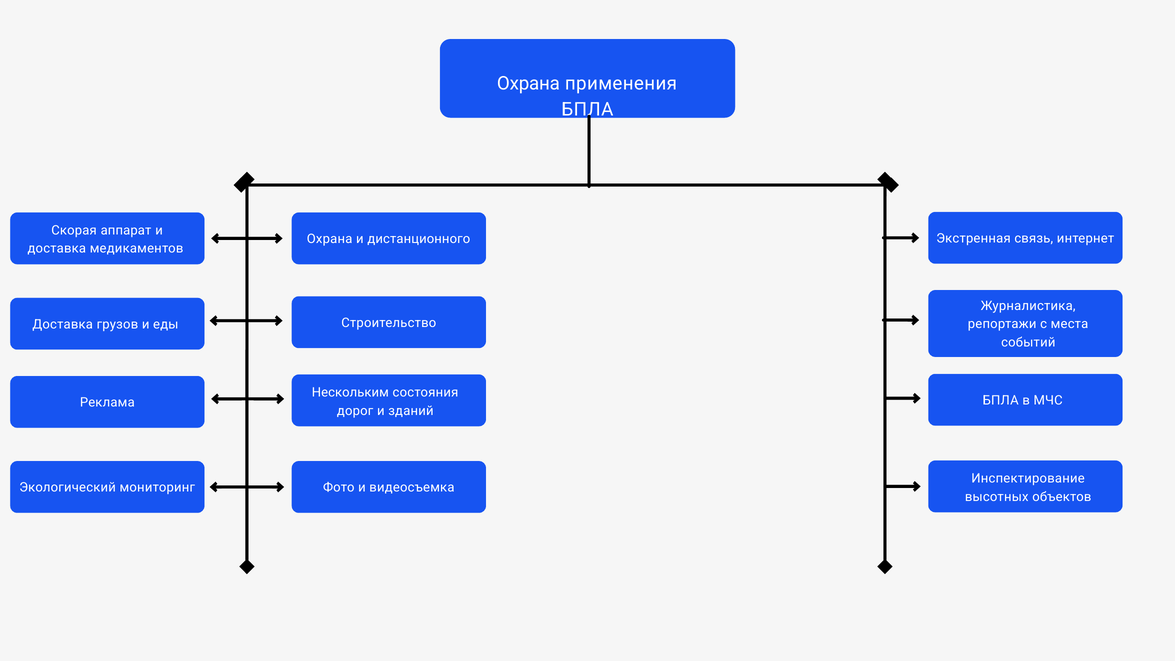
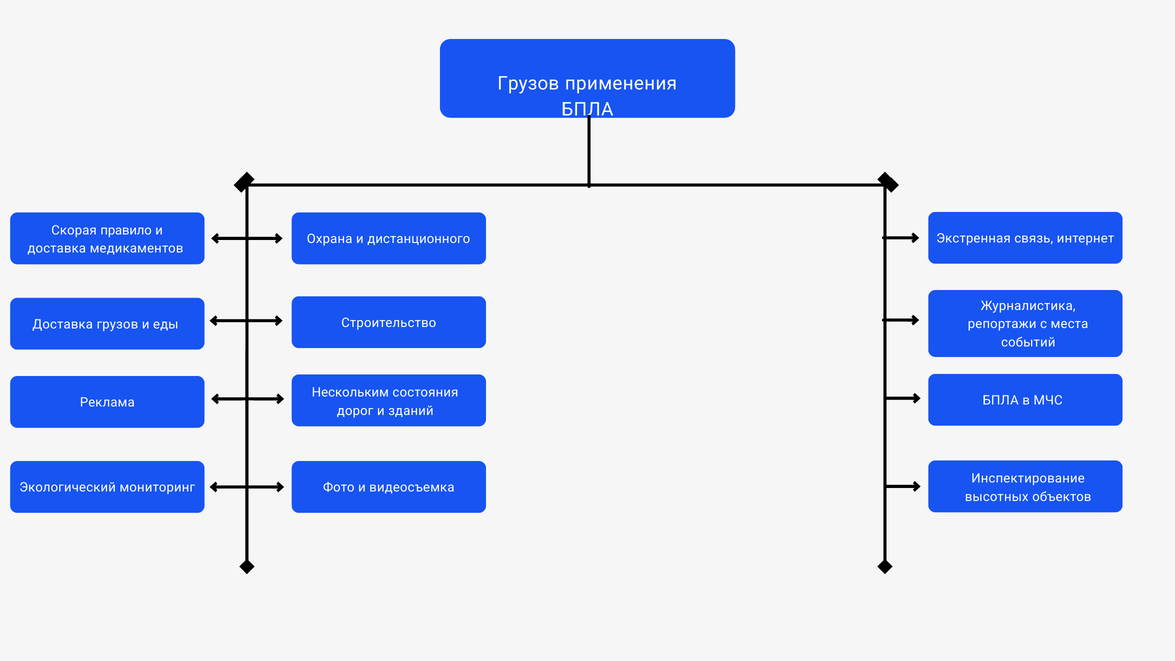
Охрана: Охрана -> Грузов (528, 83)
аппарат: аппарат -> правило (126, 230)
